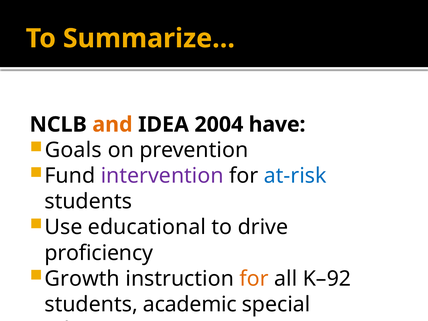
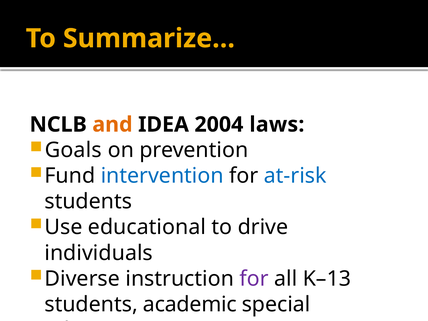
have: have -> laws (277, 125)
intervention colour: purple -> blue (162, 176)
proficiency: proficiency -> individuals (99, 253)
Growth: Growth -> Diverse (82, 279)
for colour: orange -> purple (254, 279)
K–92: K–92 -> K–13 (327, 279)
